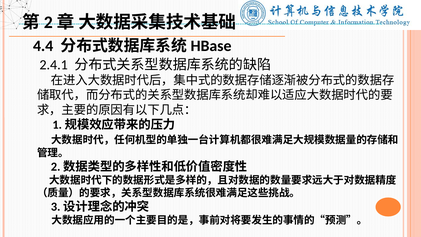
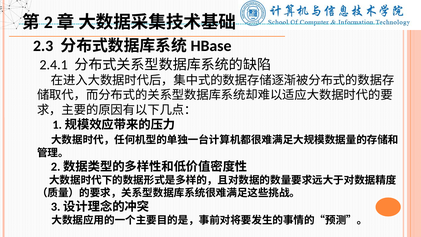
4.4: 4.4 -> 2.3 (43, 46)
